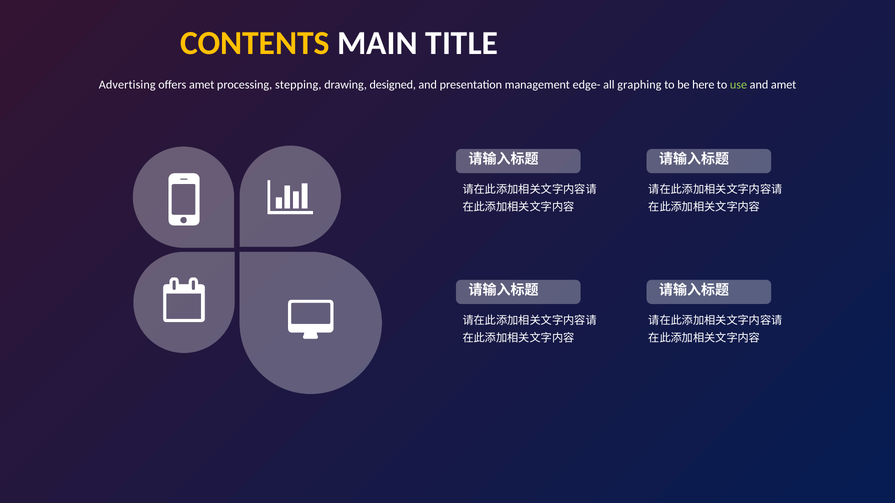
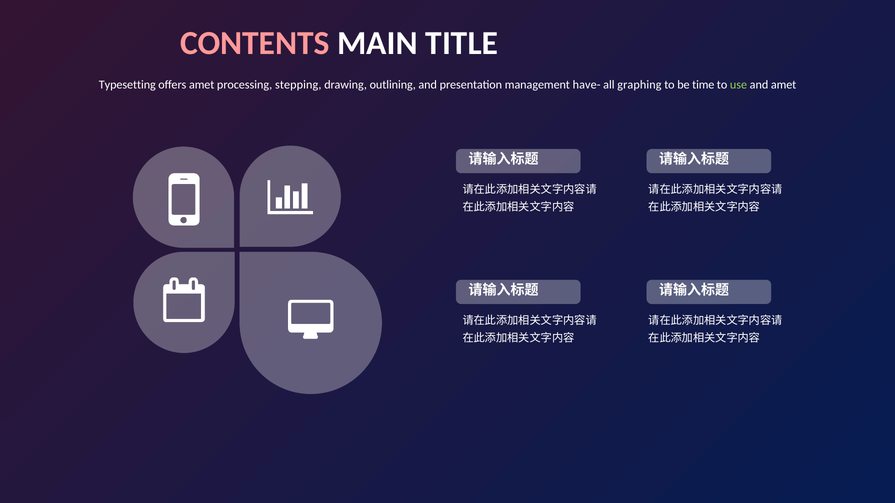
CONTENTS colour: yellow -> pink (255, 43)
Advertising: Advertising -> Typesetting (127, 85)
designed: designed -> outlining (393, 85)
edge-: edge- -> have- (587, 85)
here: here -> time (703, 85)
